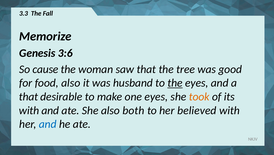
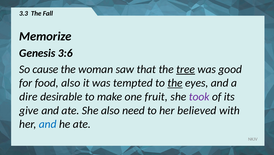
tree underline: none -> present (186, 69)
husband: husband -> tempted (133, 83)
that: that -> dire (28, 96)
one eyes: eyes -> fruit (156, 96)
took colour: orange -> purple (199, 96)
with: with -> give (29, 110)
both: both -> need (134, 110)
